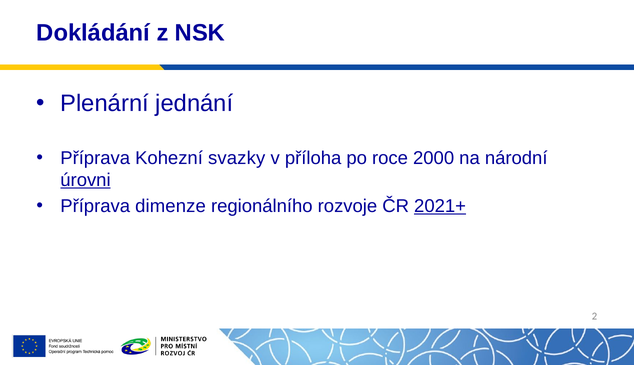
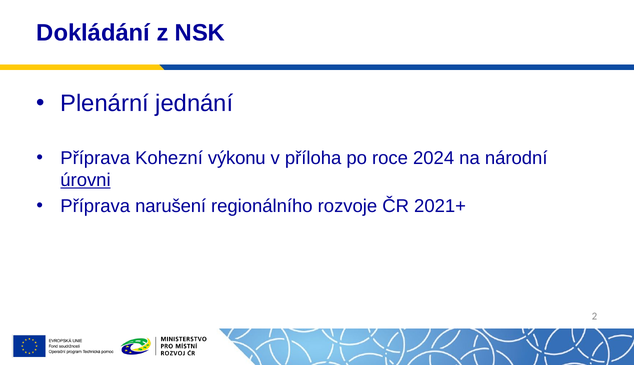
svazky: svazky -> výkonu (237, 158)
2000: 2000 -> 2024 (434, 158)
dimenze: dimenze -> narušení (171, 206)
2021+ underline: present -> none (440, 206)
